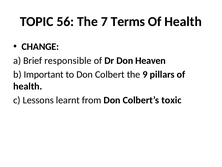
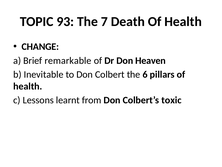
56: 56 -> 93 (65, 21)
Terms: Terms -> Death (128, 21)
responsible: responsible -> remarkable (68, 60)
Important: Important -> Inevitable (44, 74)
9: 9 -> 6 (145, 74)
